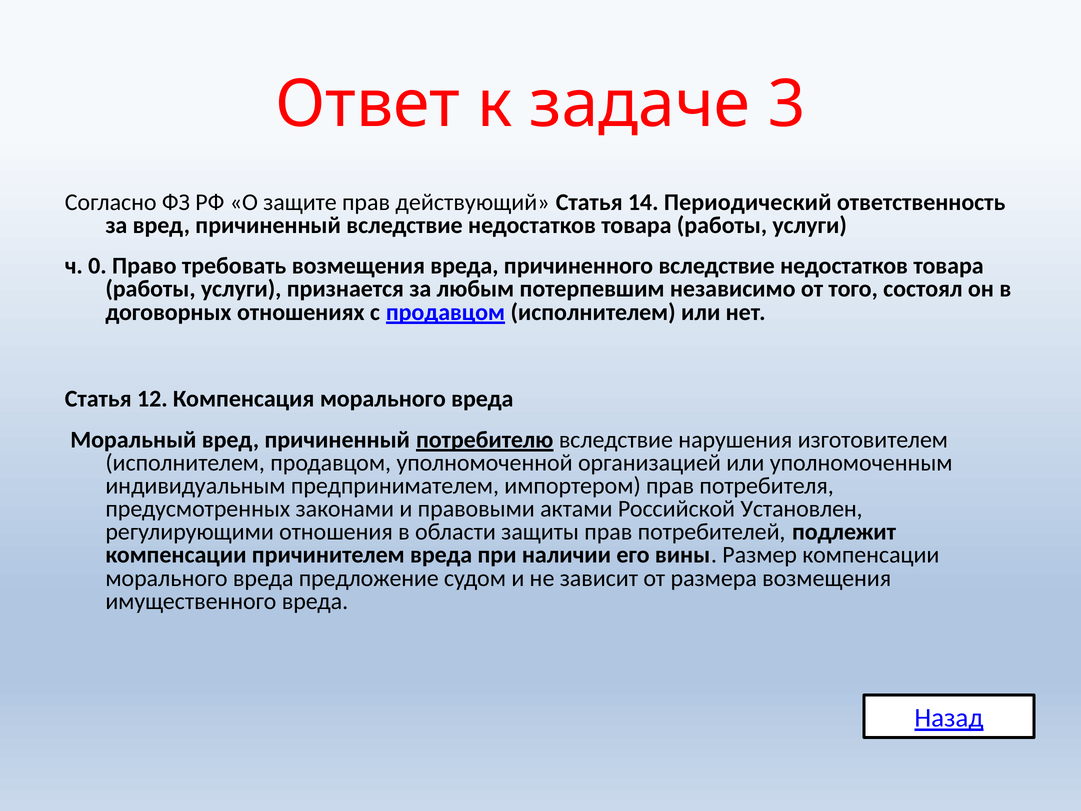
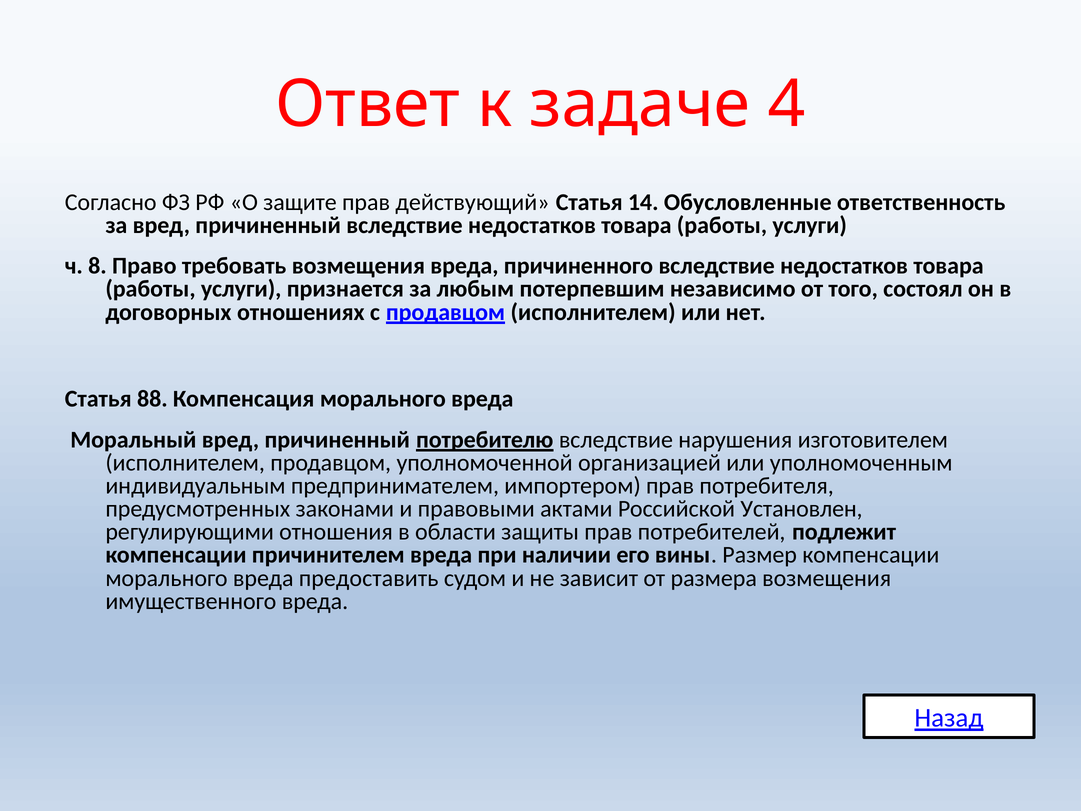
3: 3 -> 4 (786, 105)
Периодический: Периодический -> Обусловленные (748, 202)
0: 0 -> 8 (97, 266)
12: 12 -> 88 (152, 399)
предложение: предложение -> предоставить (369, 578)
